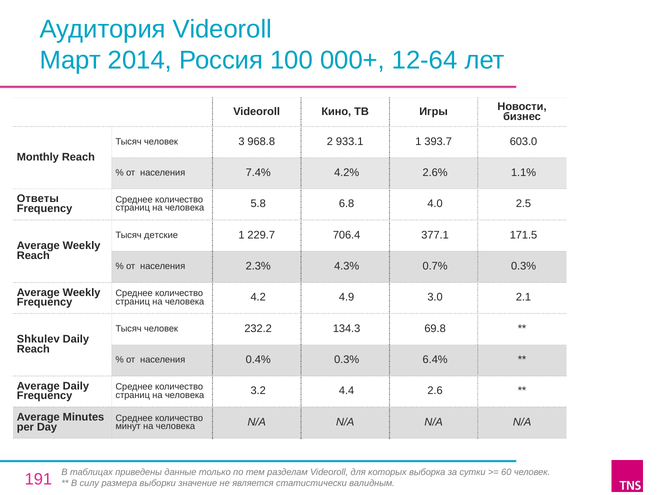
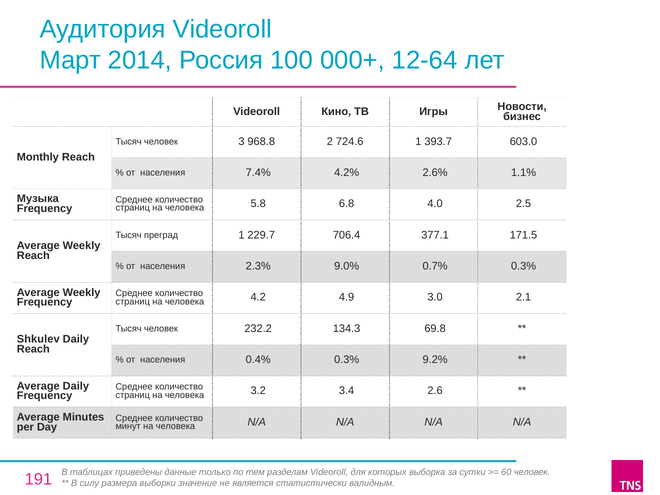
933.1: 933.1 -> 724.6 (350, 141)
Ответы: Ответы -> Музыка (38, 199)
детские: детские -> преград (161, 235)
4.3%: 4.3% -> 9.0% (347, 266)
6.4%: 6.4% -> 9.2% (435, 360)
4.4: 4.4 -> 3.4 (347, 391)
